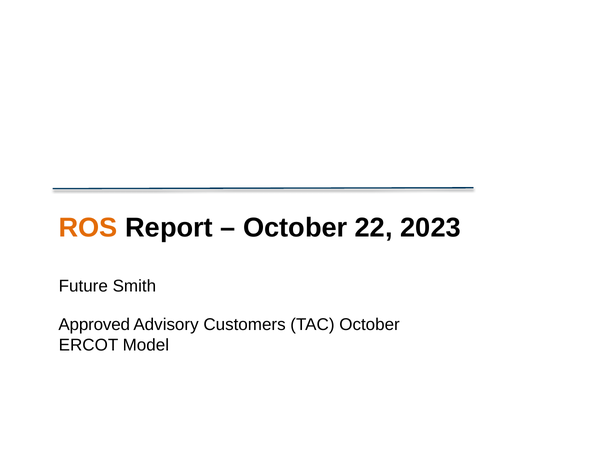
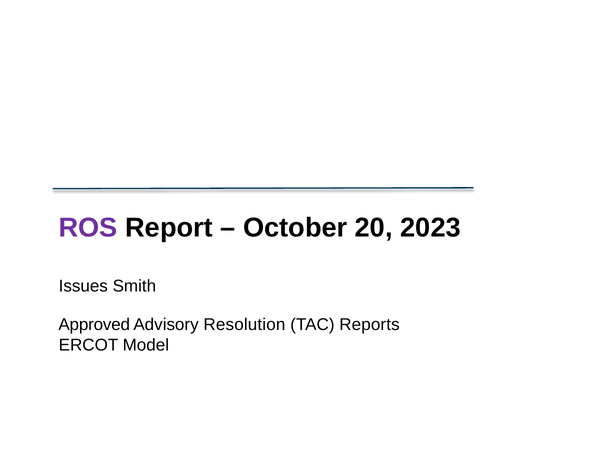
ROS colour: orange -> purple (88, 228)
22: 22 -> 20 (374, 228)
Future: Future -> Issues (83, 286)
Customers: Customers -> Resolution (244, 325)
TAC October: October -> Reports (369, 325)
